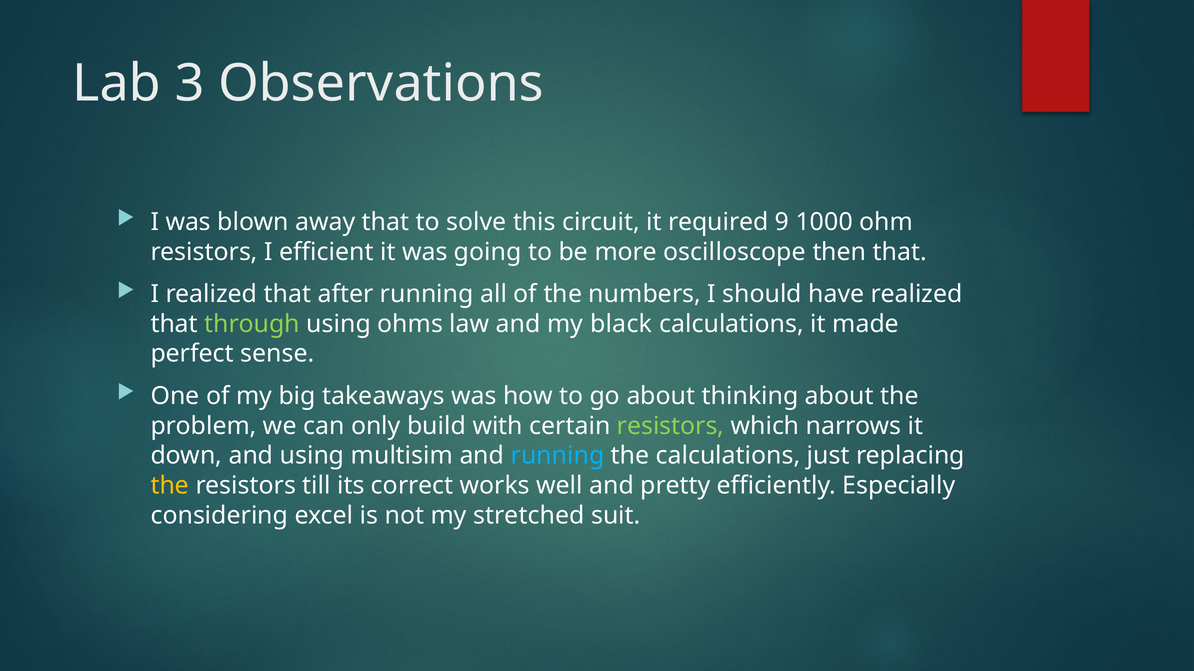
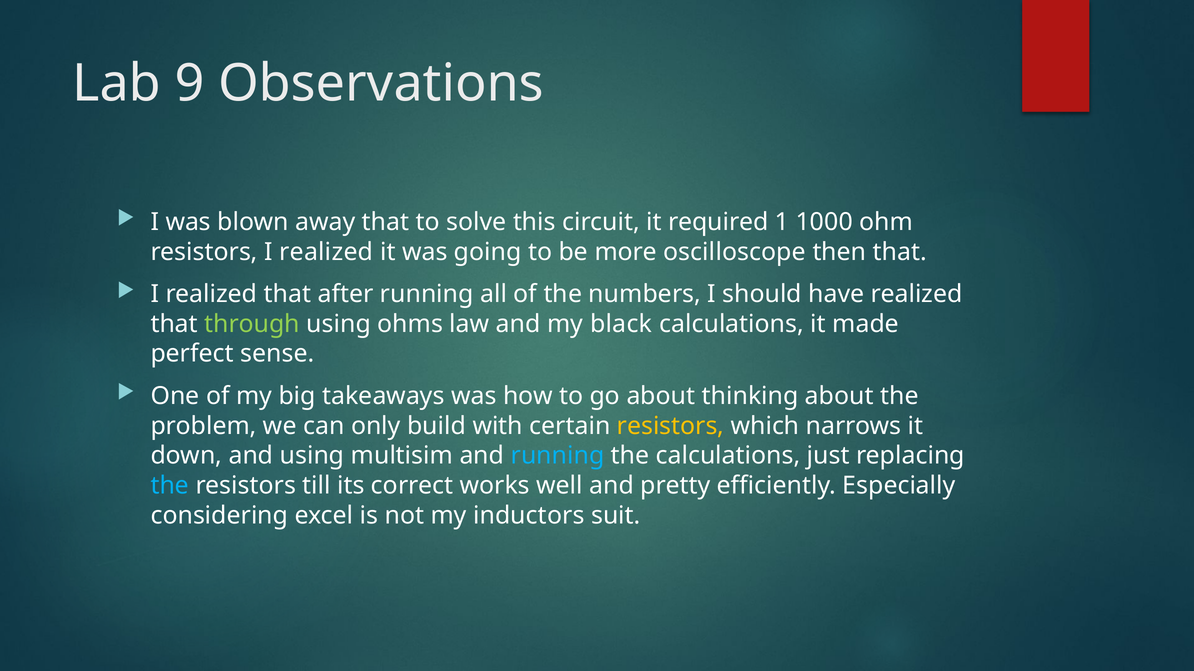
3: 3 -> 9 (190, 84)
9: 9 -> 1 (782, 222)
resistors I efficient: efficient -> realized (326, 252)
resistors colour: light green -> yellow (671, 426)
the colour: yellow -> light blue (170, 486)
stretched: stretched -> inductors (529, 516)
